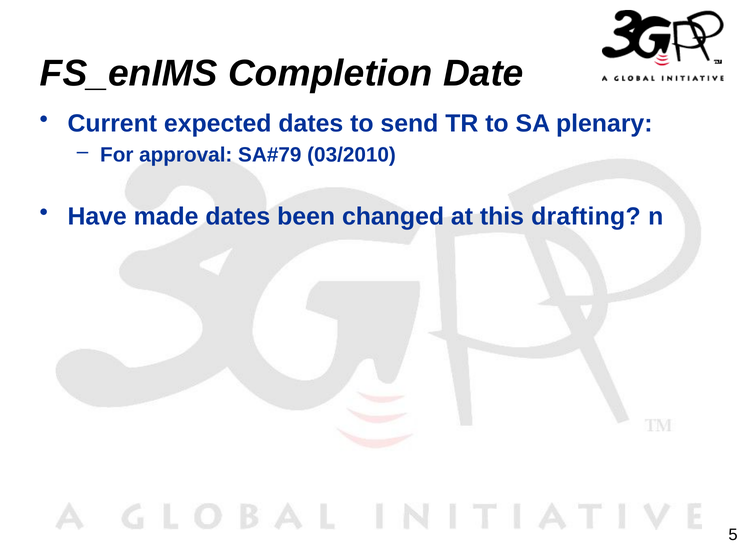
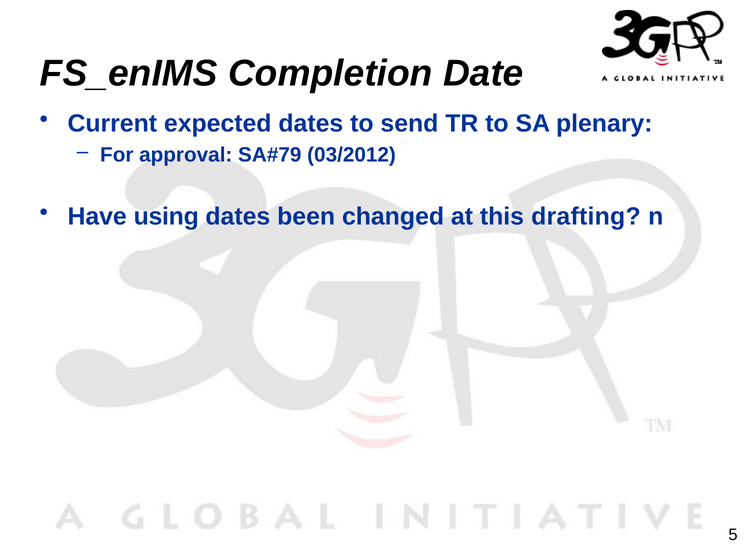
03/2010: 03/2010 -> 03/2012 (352, 155)
made: made -> using (166, 216)
